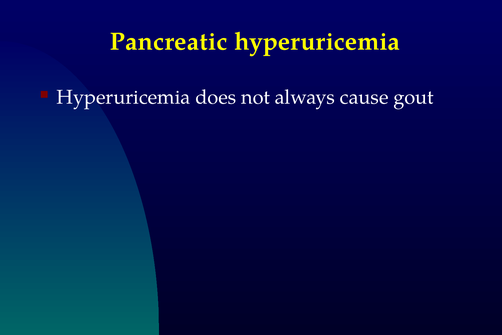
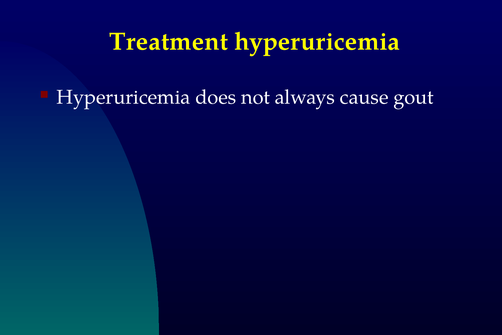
Pancreatic: Pancreatic -> Treatment (169, 42)
